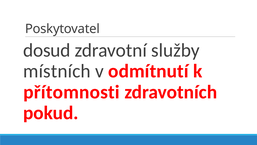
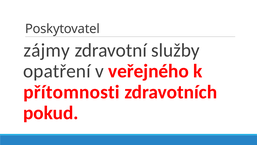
dosud: dosud -> zájmy (47, 50)
místních: místních -> opatření (57, 71)
odmítnutí: odmítnutí -> veřejného (148, 71)
